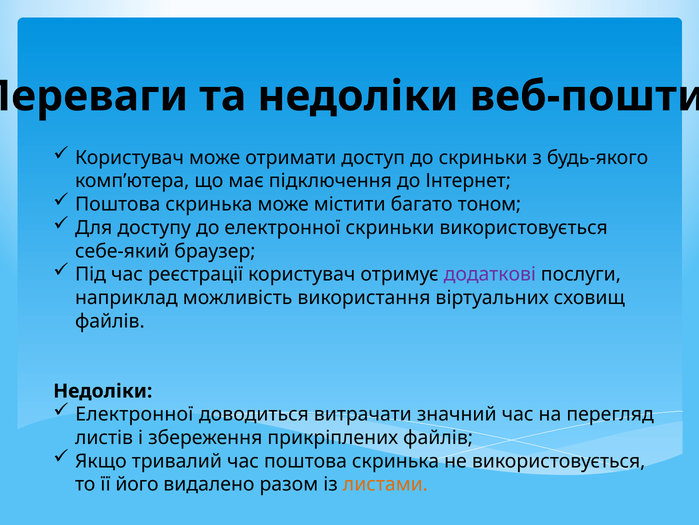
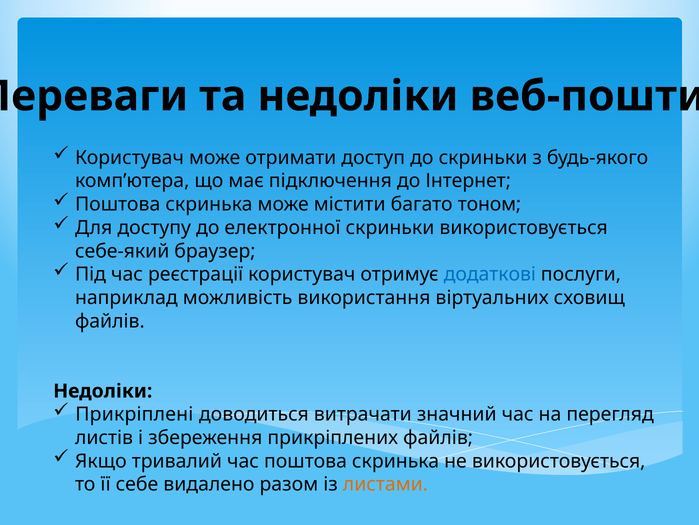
додаткові colour: purple -> blue (490, 274)
Електронної: Електронної -> Прикріплені (134, 414)
його: його -> себе (137, 484)
